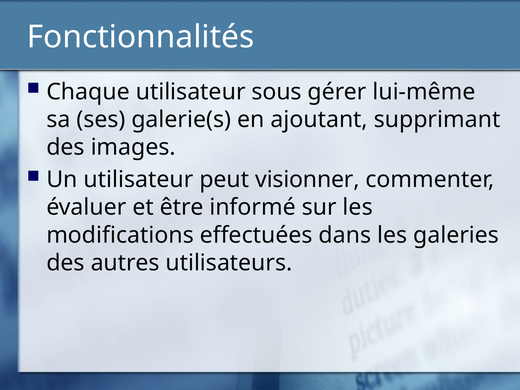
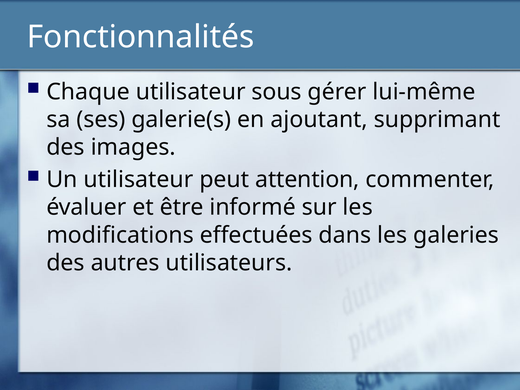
visionner: visionner -> attention (307, 180)
